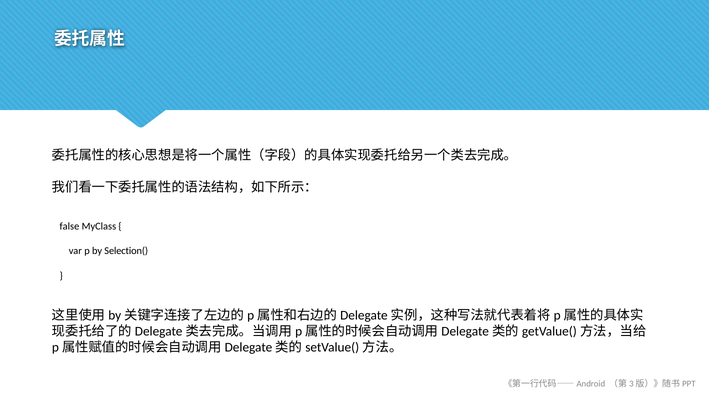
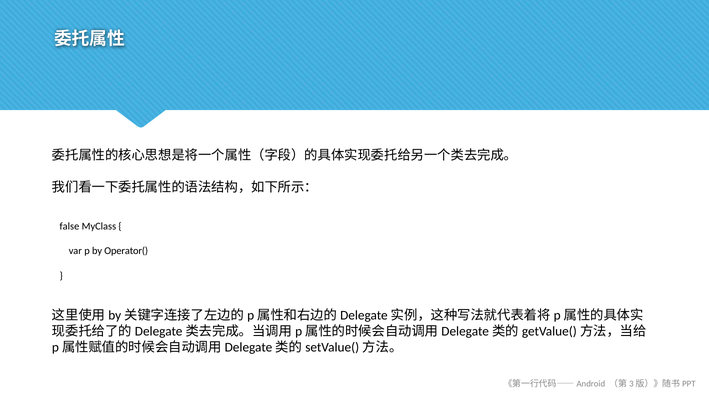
Selection(: Selection( -> Operator( (126, 251)
